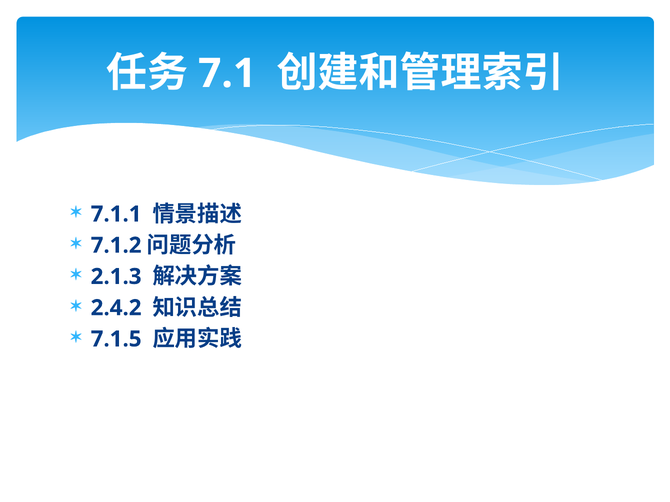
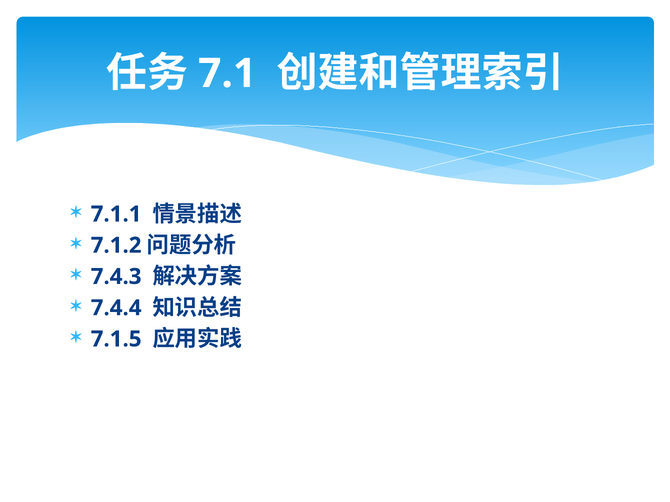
2.1.3: 2.1.3 -> 7.4.3 (116, 277)
2.4.2: 2.4.2 -> 7.4.4 (116, 308)
